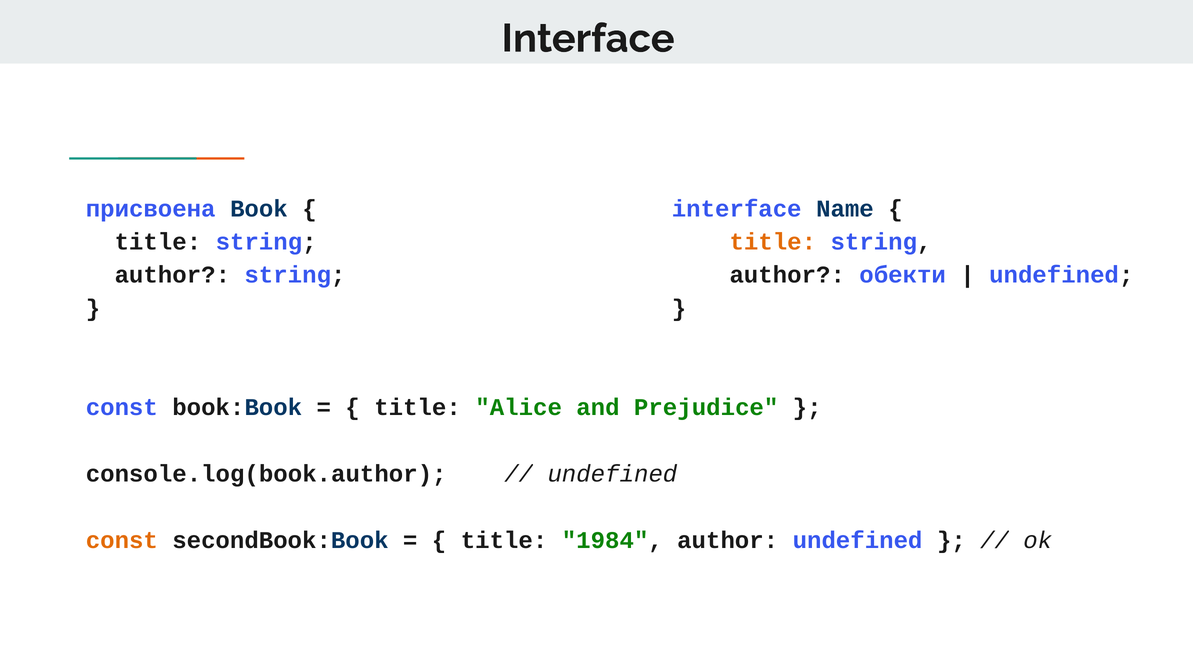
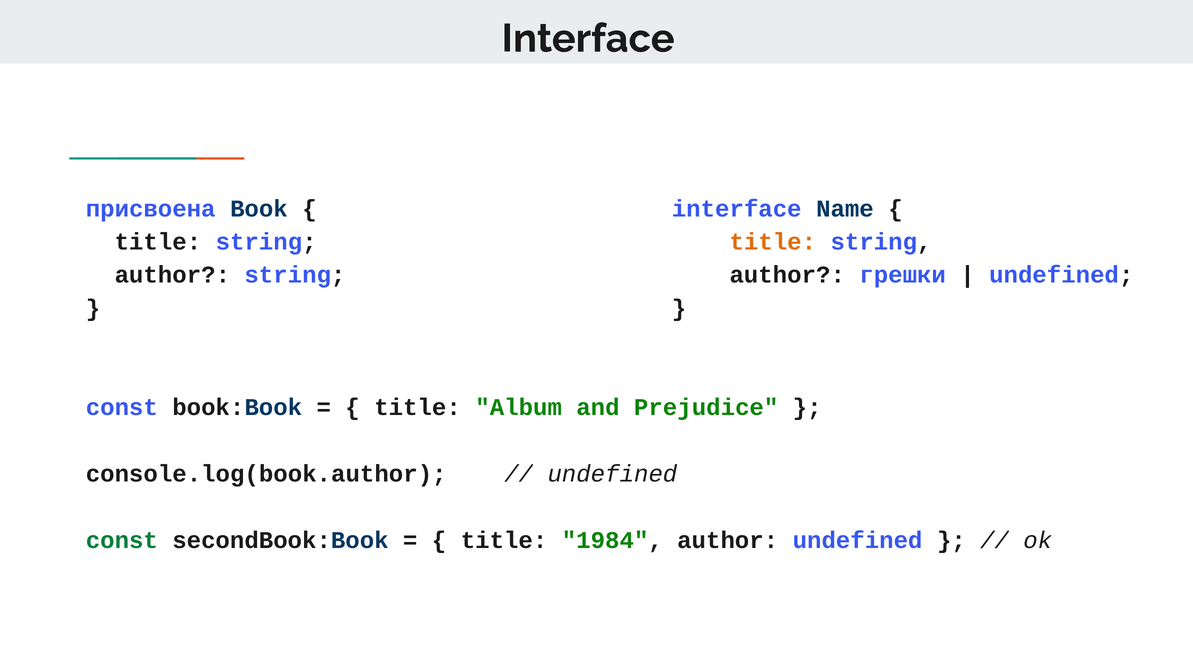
обекти: обекти -> грешки (903, 275)
Alice: Alice -> Album (519, 408)
const colour: orange -> green (122, 540)
